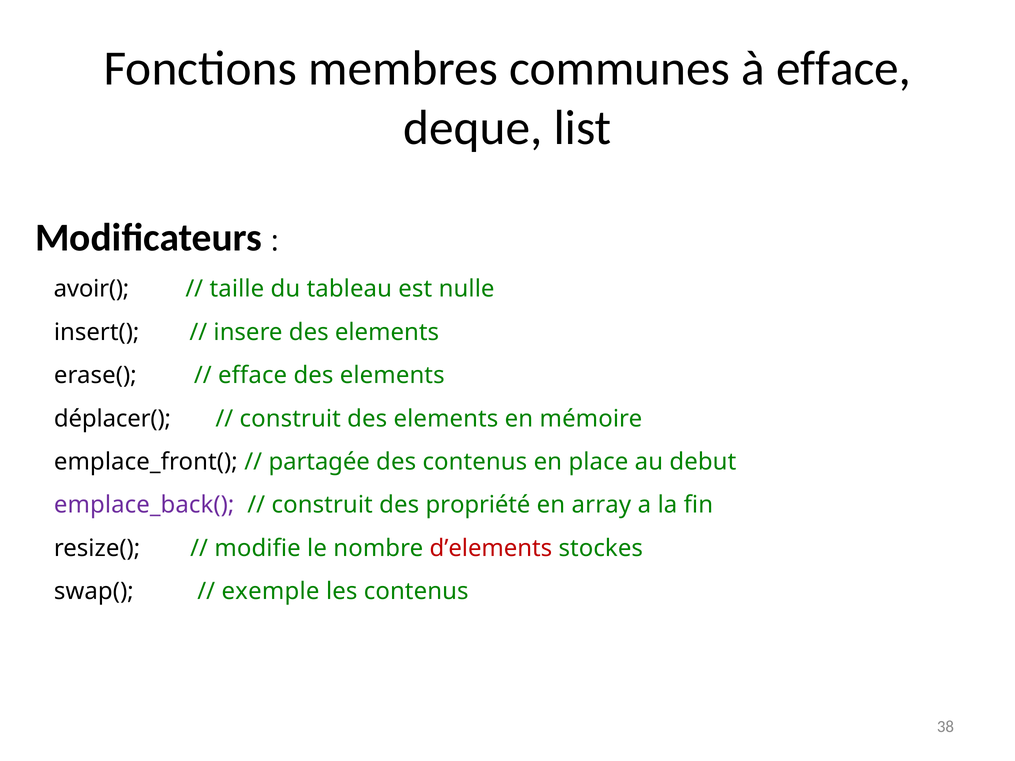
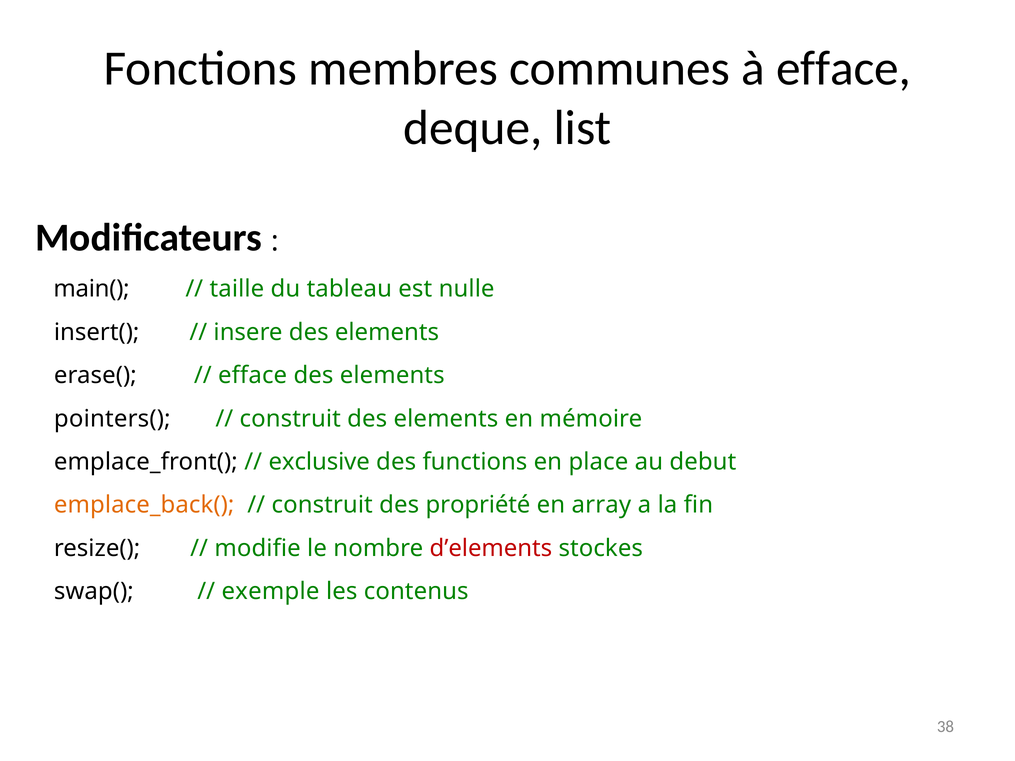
avoir(: avoir( -> main( (92, 289)
déplacer(: déplacer( -> pointers( (112, 419)
partagée: partagée -> exclusive (319, 462)
des contenus: contenus -> functions (475, 462)
emplace_back( colour: purple -> orange (144, 505)
